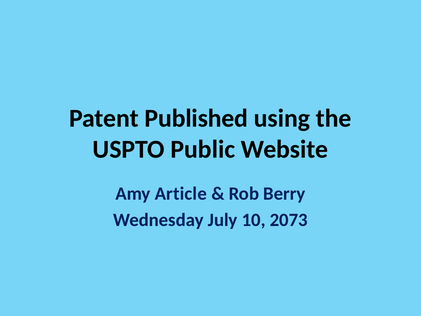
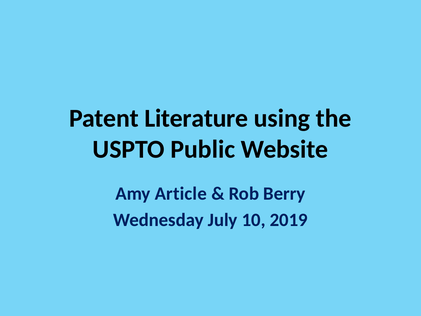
Published: Published -> Literature (196, 118)
2073: 2073 -> 2019 (289, 220)
